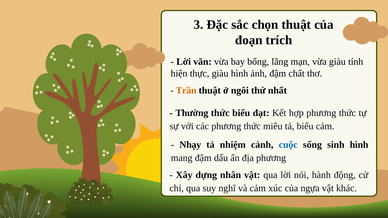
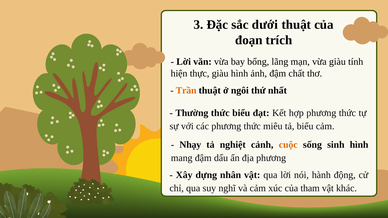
chọn: chọn -> dưới (265, 25)
nhiệm: nhiệm -> nghiệt (233, 145)
cuộc colour: blue -> orange (288, 145)
ngựa: ngựa -> tham (310, 189)
